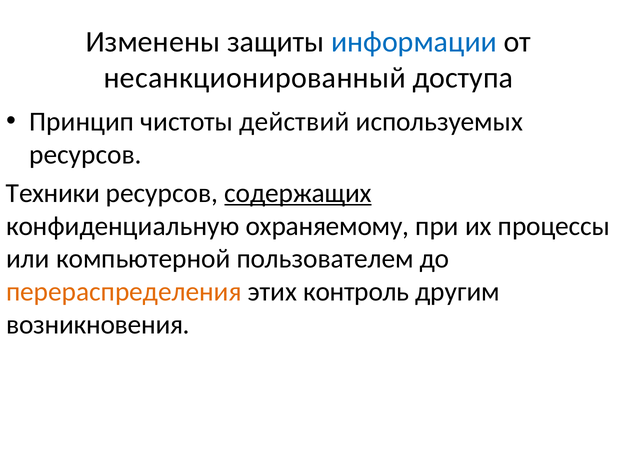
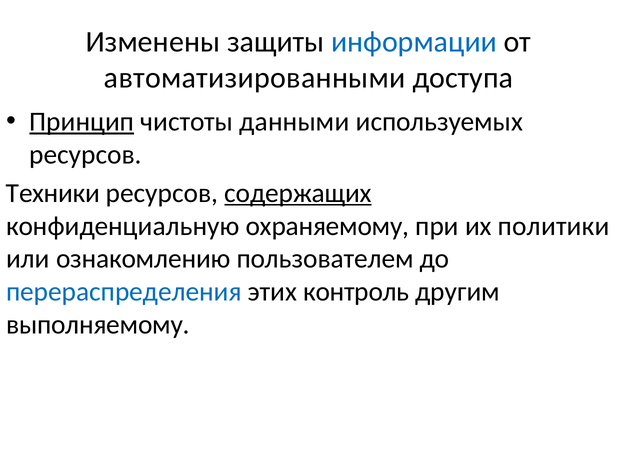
несанкционированный: несанкционированный -> автоматизированными (255, 78)
Принцип underline: none -> present (82, 122)
действий: действий -> данными (294, 122)
процессы: процессы -> политики (554, 226)
компьютерной: компьютерной -> ознакомлению (143, 259)
перераспределения colour: orange -> blue (124, 292)
возникновения: возникновения -> выполняемому (98, 325)
